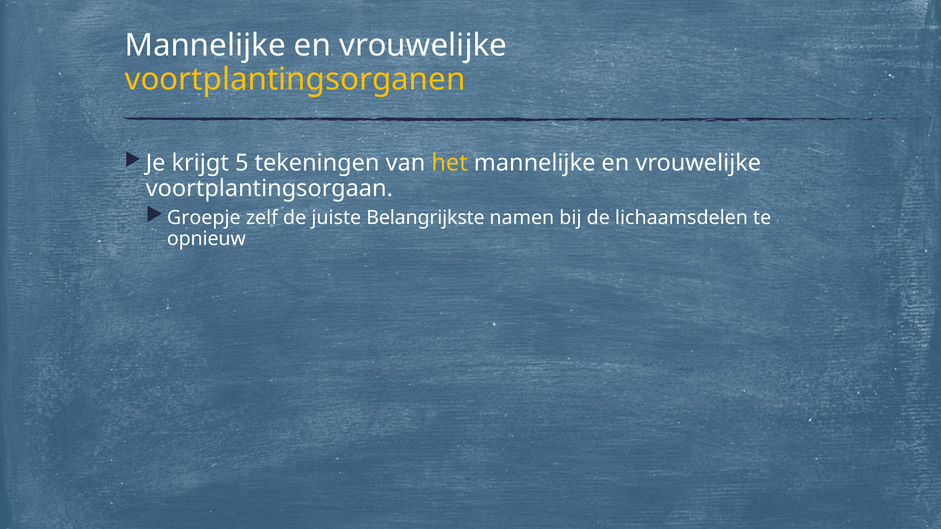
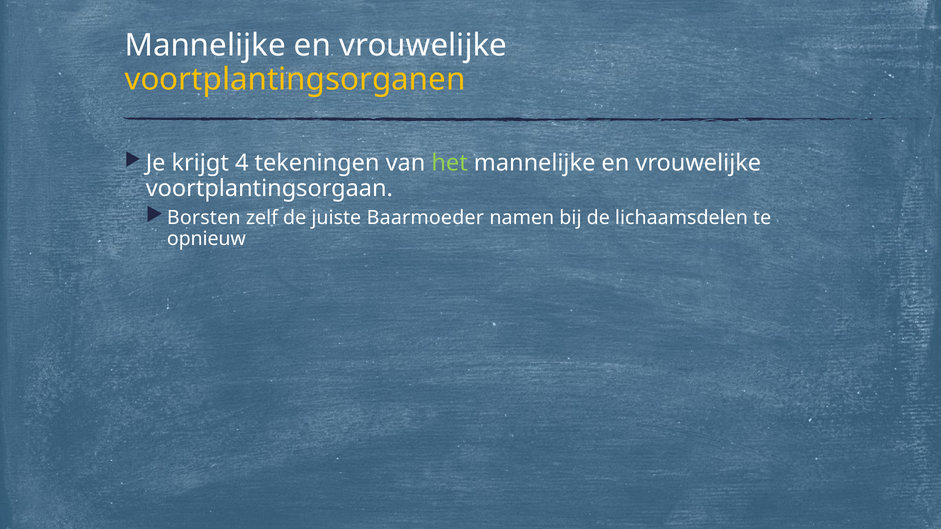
5: 5 -> 4 (242, 163)
het colour: yellow -> light green (450, 163)
Groepje: Groepje -> Borsten (204, 218)
Belangrijkste: Belangrijkste -> Baarmoeder (425, 218)
